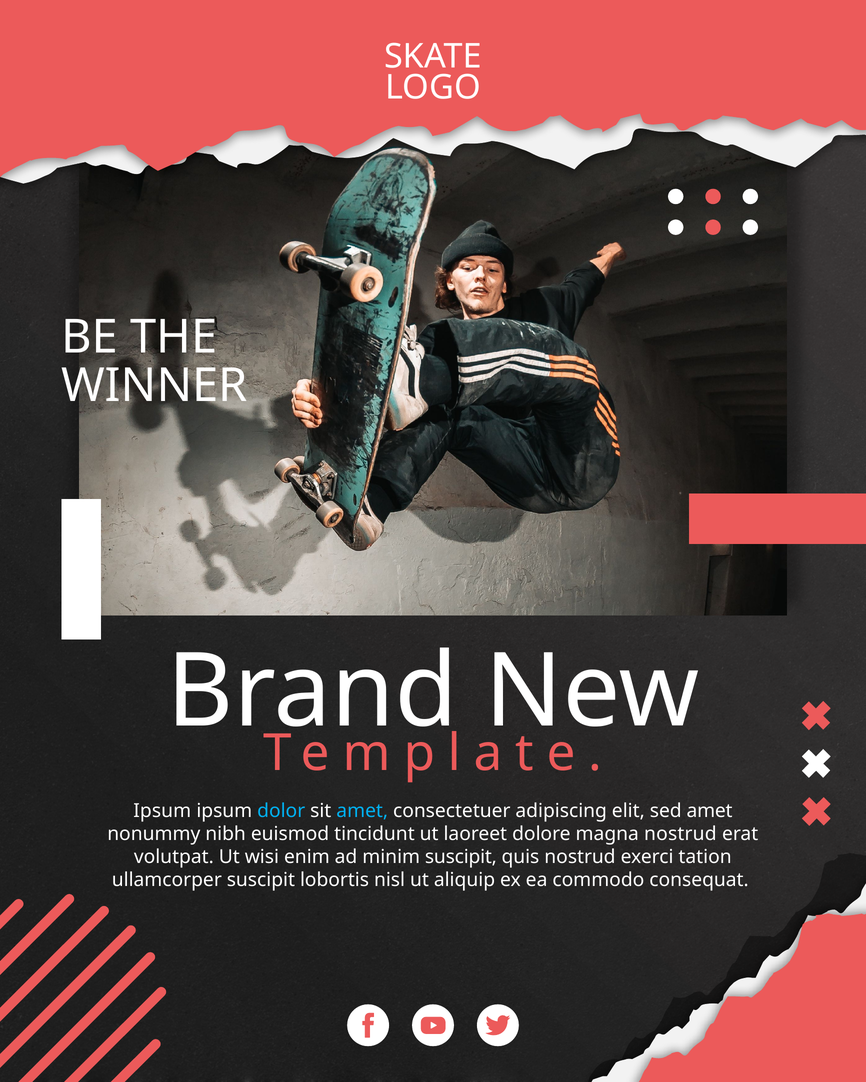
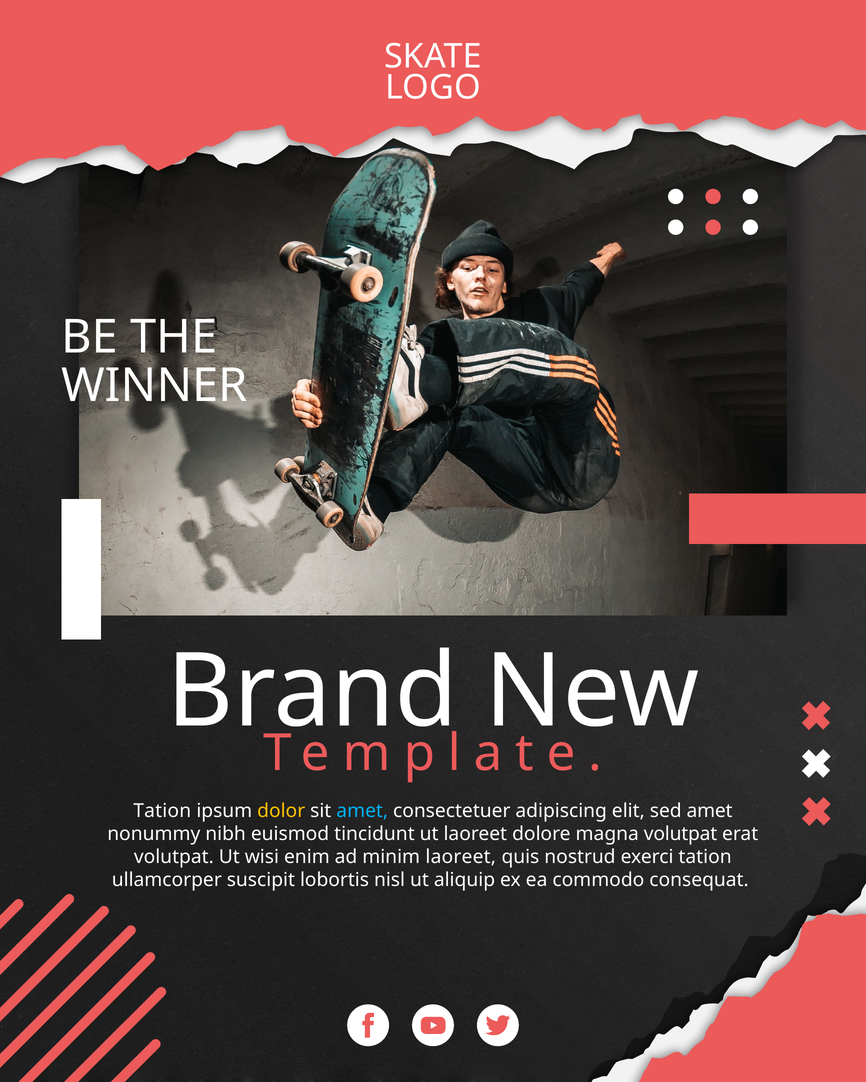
Ipsum: Ipsum -> Tation (162, 811)
dolor colour: light blue -> yellow (281, 811)
magna nostrud: nostrud -> volutpat (681, 834)
minim suscipit: suscipit -> laoreet (461, 857)
